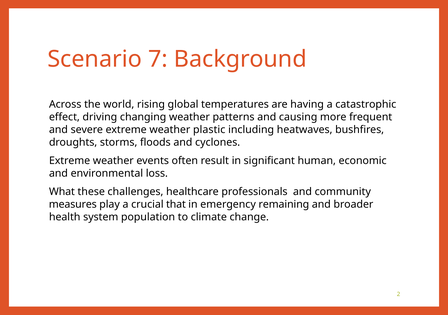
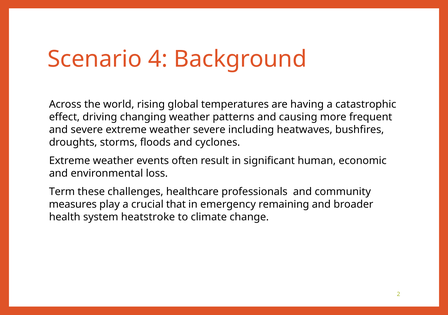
7: 7 -> 4 (158, 59)
weather plastic: plastic -> severe (209, 130)
What: What -> Term (62, 192)
population: population -> heatstroke (148, 218)
